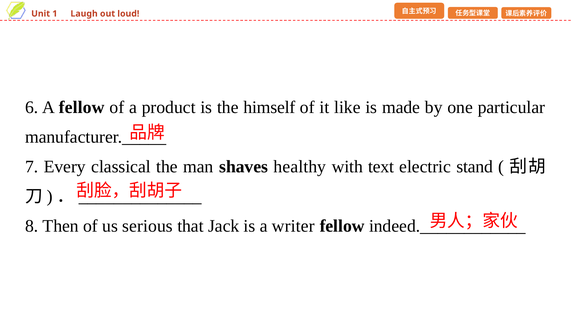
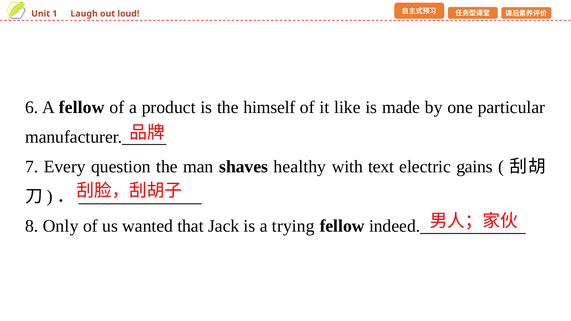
classical: classical -> question (121, 167)
stand: stand -> gains (475, 167)
Then: Then -> Only (61, 226)
serious: serious -> wanted (148, 226)
writer: writer -> trying (293, 226)
